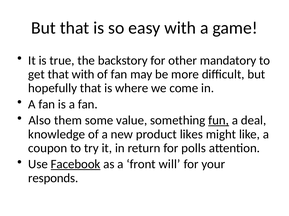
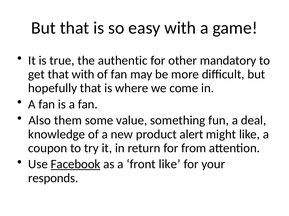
backstory: backstory -> authentic (123, 61)
fun underline: present -> none (219, 121)
likes: likes -> alert (191, 135)
polls: polls -> from (194, 149)
front will: will -> like (170, 165)
